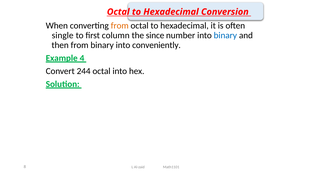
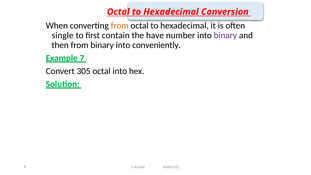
column: column -> contain (116, 35)
since: since -> have (155, 35)
binary colour: blue -> purple (225, 35)
4: 4 -> 7 (82, 58)
244: 244 -> 305 (84, 71)
